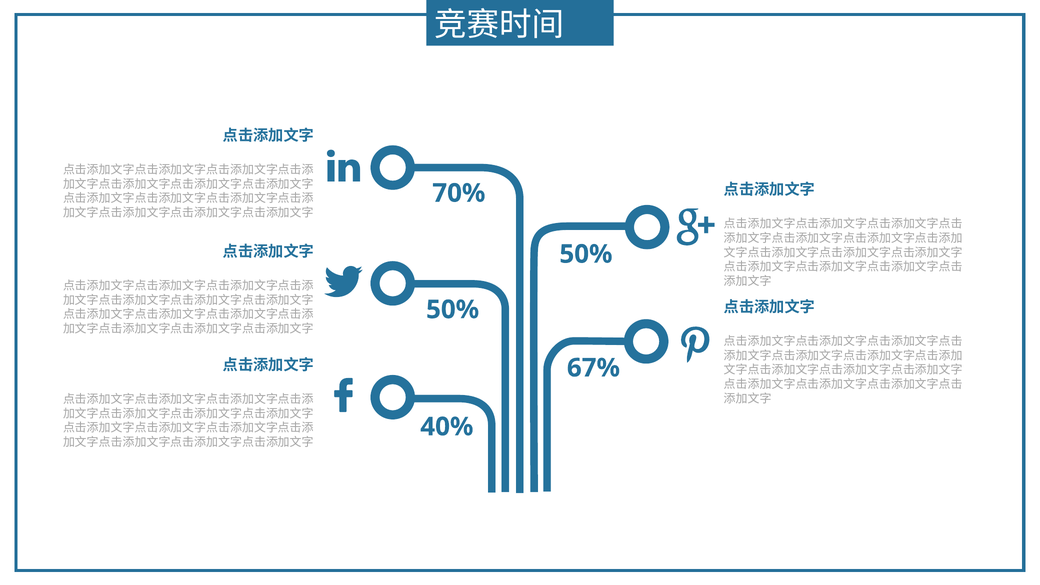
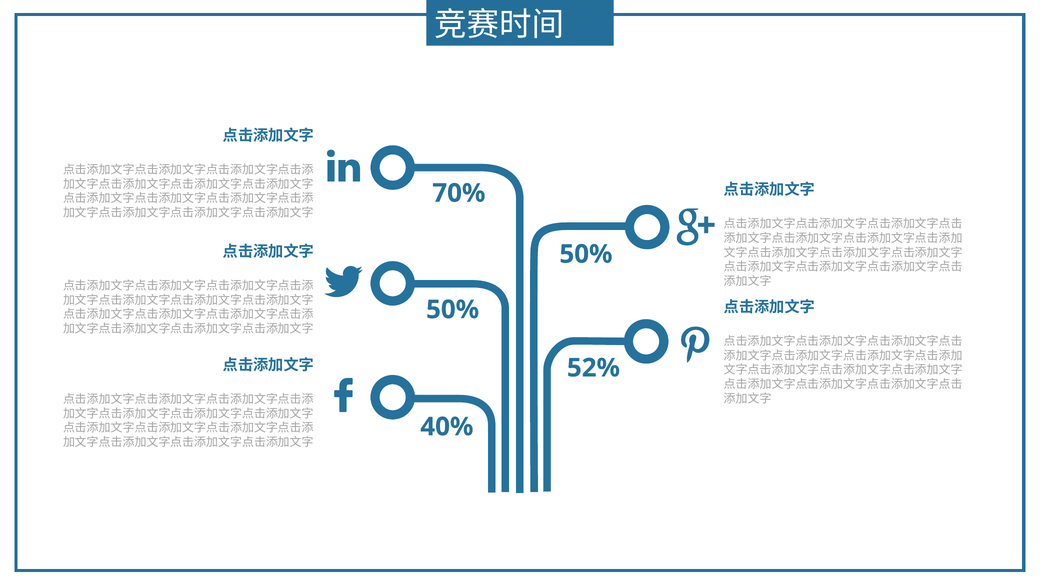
67%: 67% -> 52% (593, 368)
